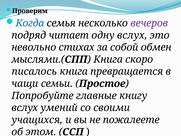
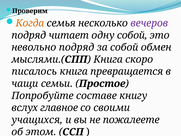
Когда colour: blue -> orange (30, 23)
одну вслух: вслух -> собой (132, 35)
невольно стихах: стихах -> подряд (77, 47)
главные: главные -> составе (97, 96)
умений: умений -> главное (59, 108)
